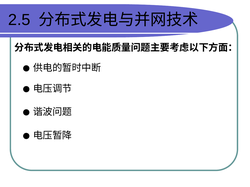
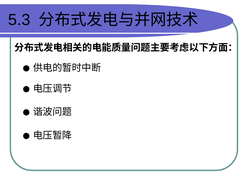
2.5: 2.5 -> 5.3 (19, 20)
